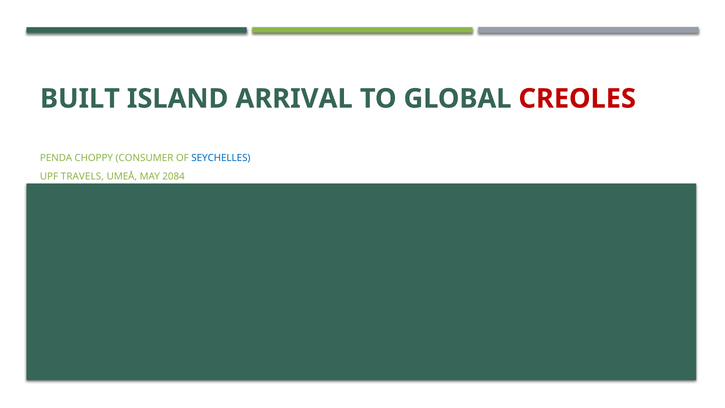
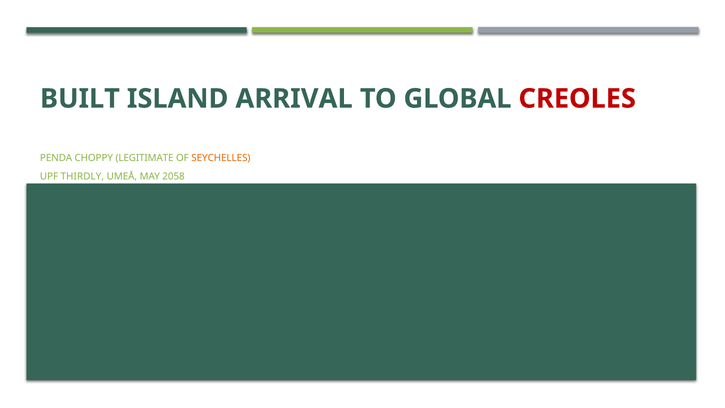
CONSUMER: CONSUMER -> LEGITIMATE (145, 158)
SEYCHELLES colour: blue -> orange (221, 158)
TRAVELS: TRAVELS -> THIRDLY (82, 176)
2084: 2084 -> 2058 (174, 176)
